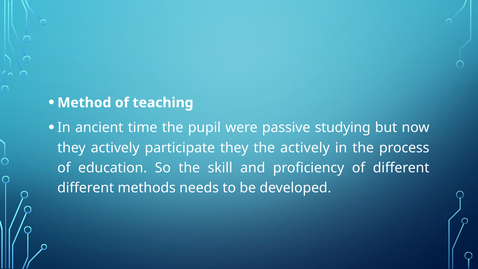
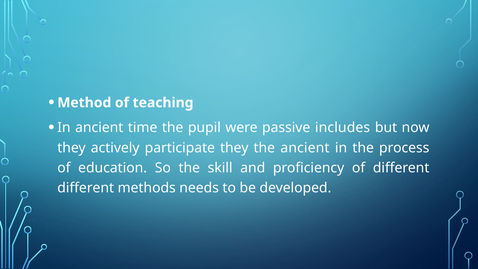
studying: studying -> includes (343, 128)
the actively: actively -> ancient (305, 148)
